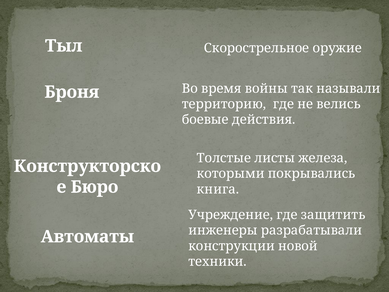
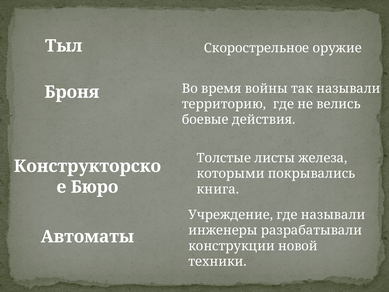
где защитить: защитить -> называли (333, 215)
